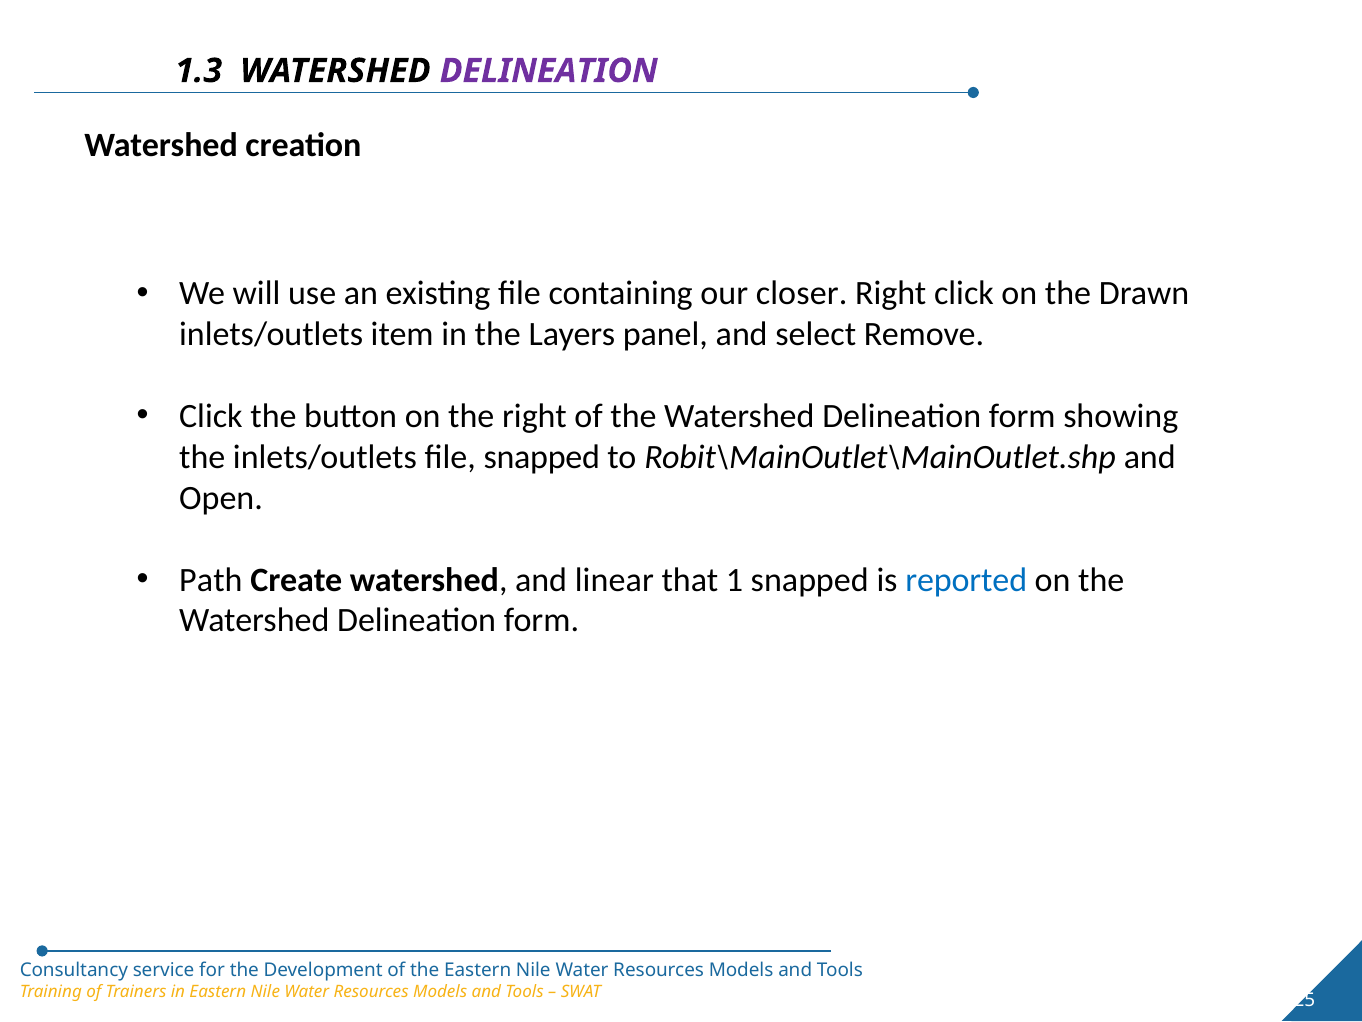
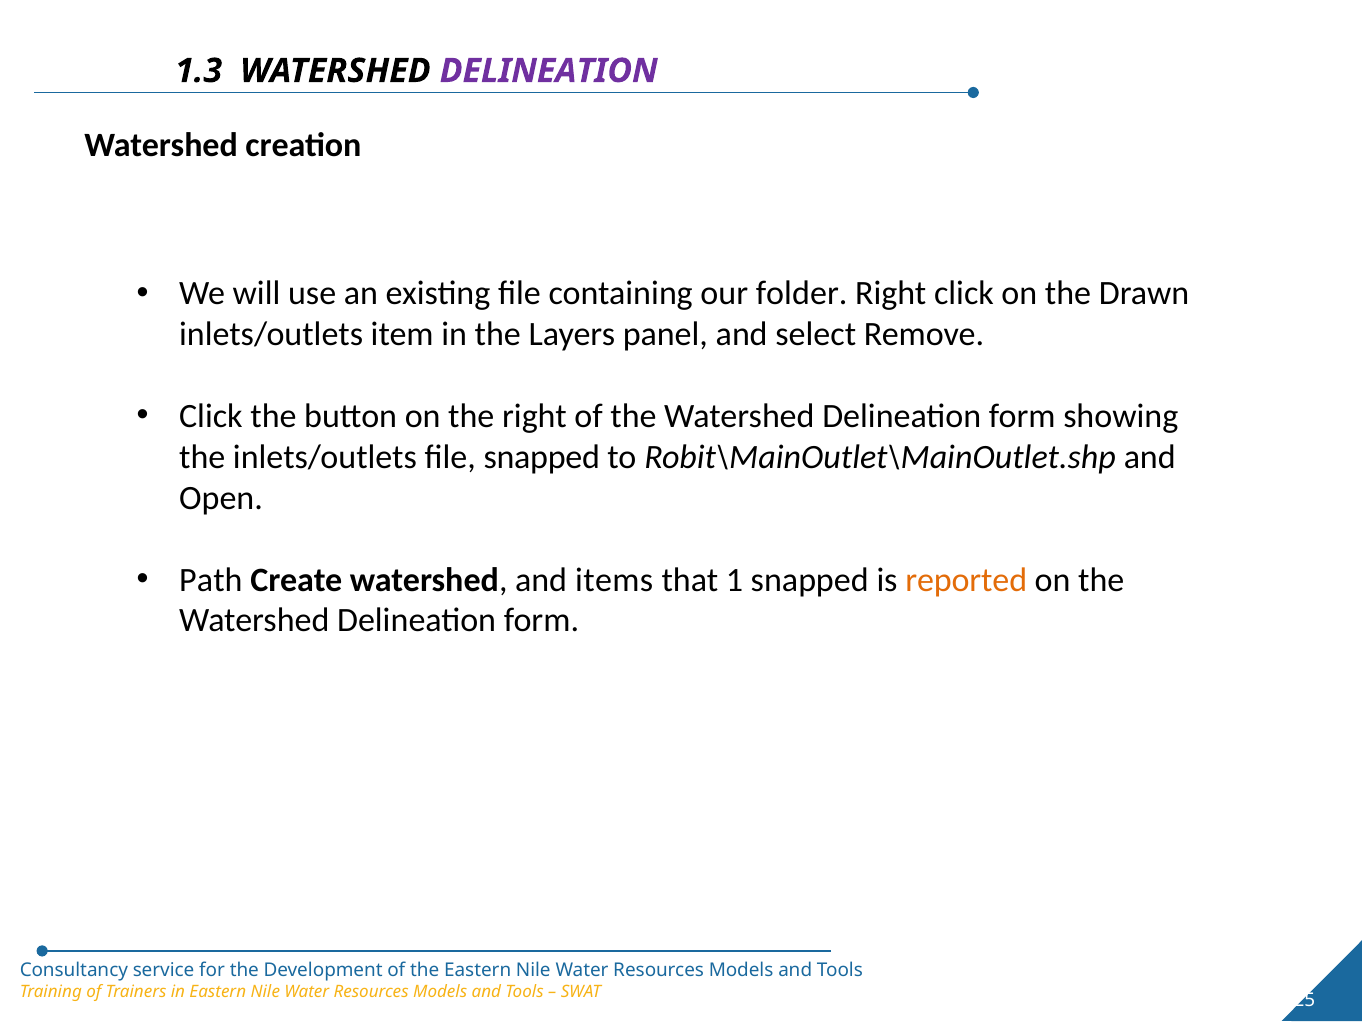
closer: closer -> folder (802, 293)
linear: linear -> items (614, 580)
reported colour: blue -> orange (966, 580)
